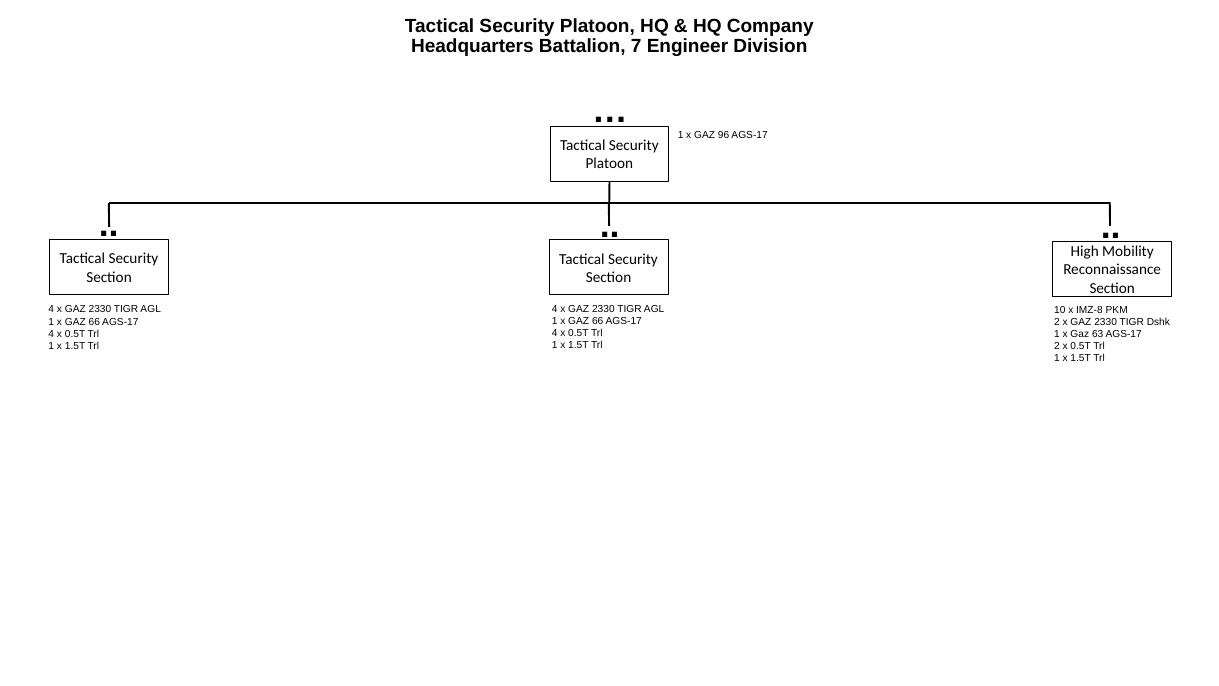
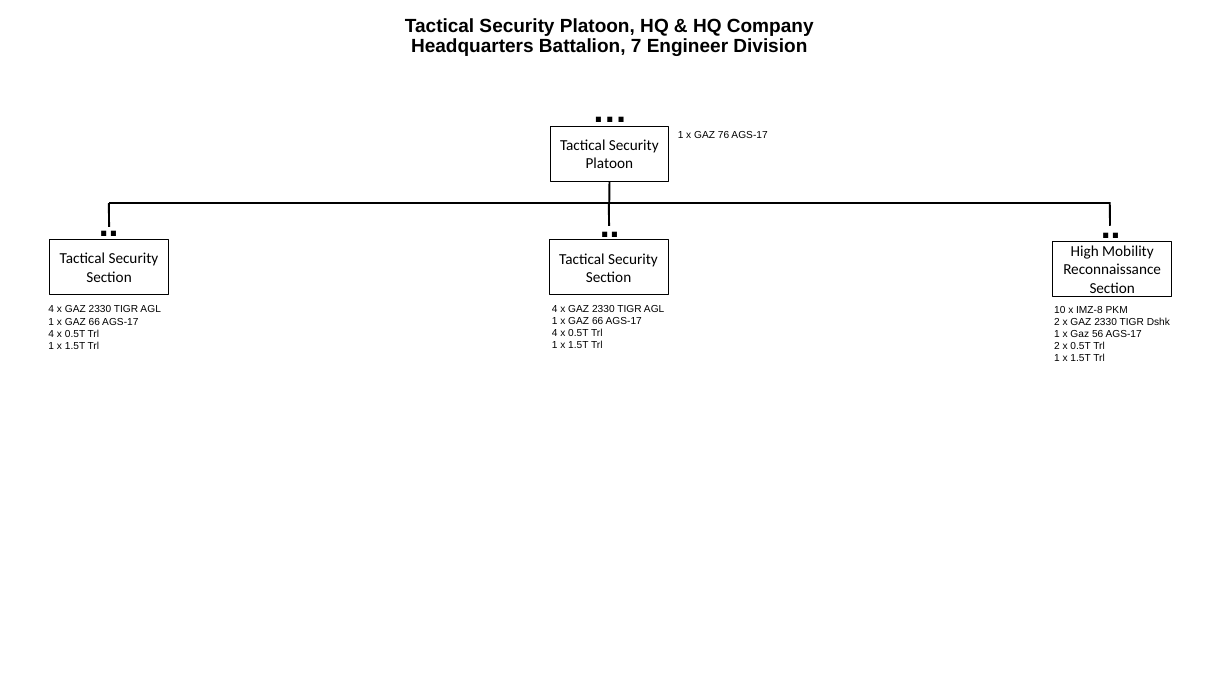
96: 96 -> 76 (724, 135)
63: 63 -> 56 (1098, 334)
